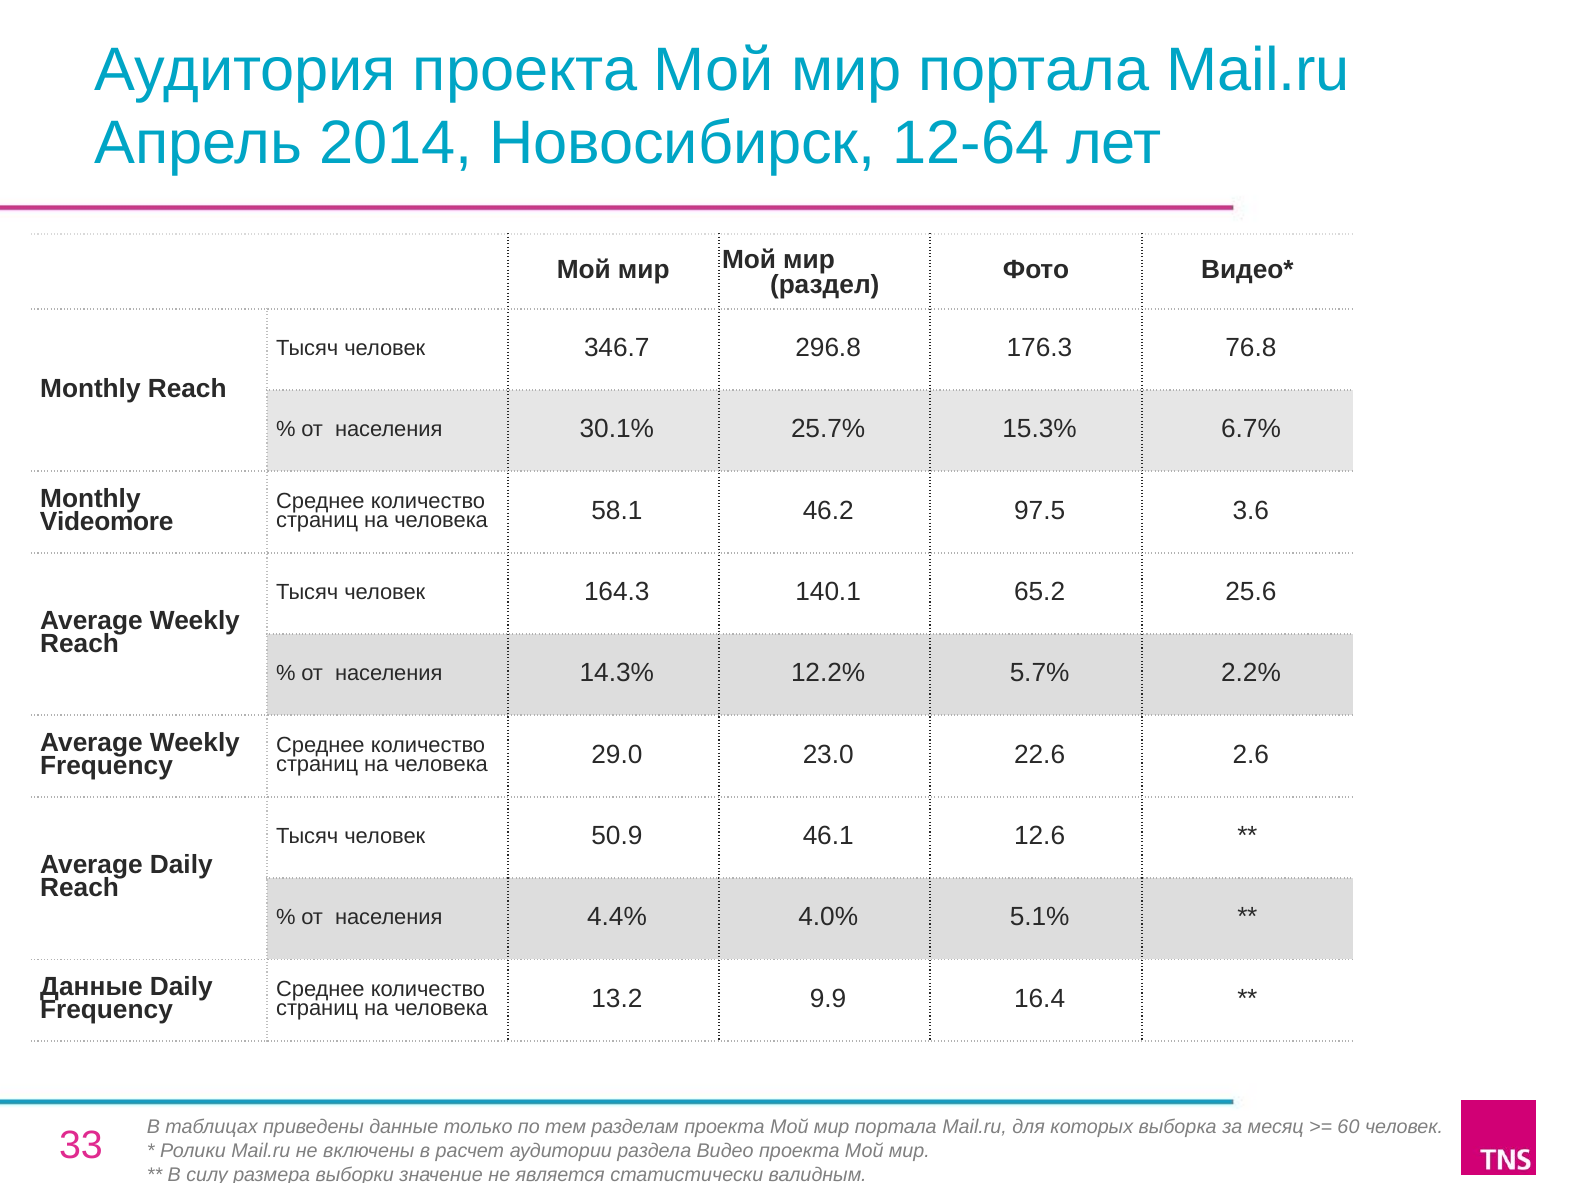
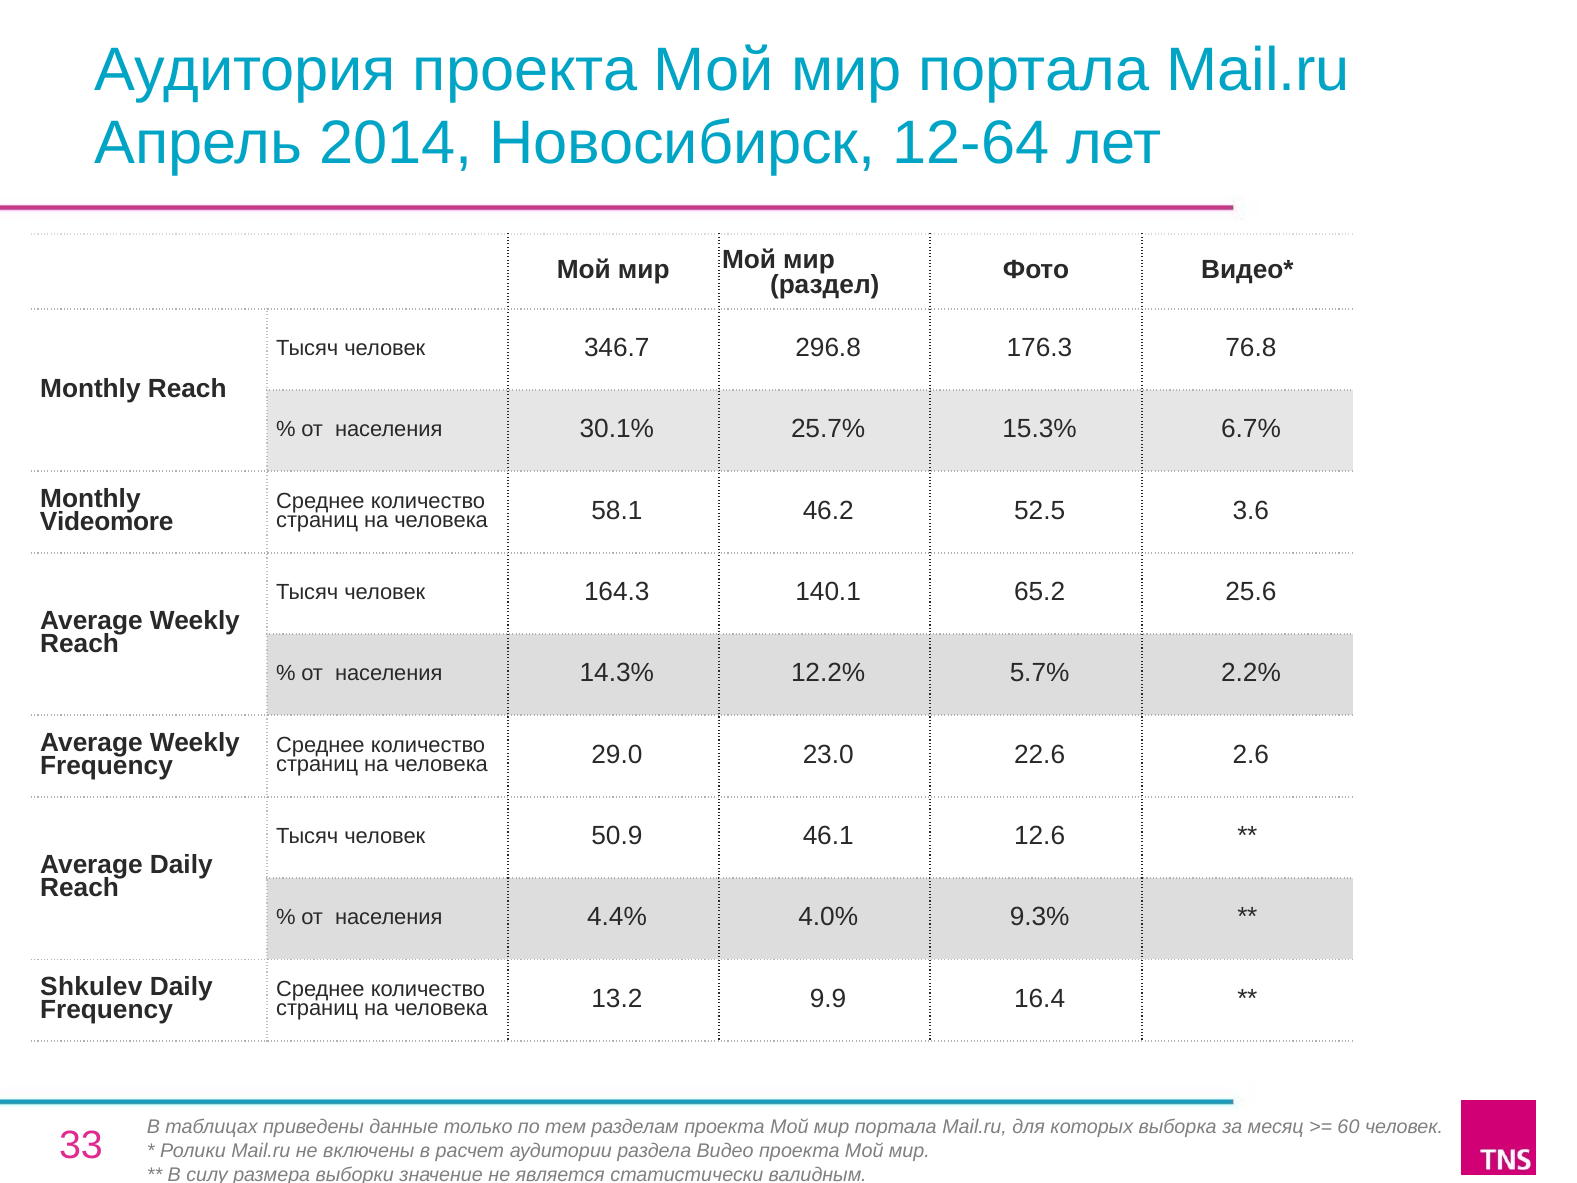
97.5: 97.5 -> 52.5 (1040, 510)
5.1%: 5.1% -> 9.3% (1040, 917)
Данные: Данные -> Shkulev (91, 987)
